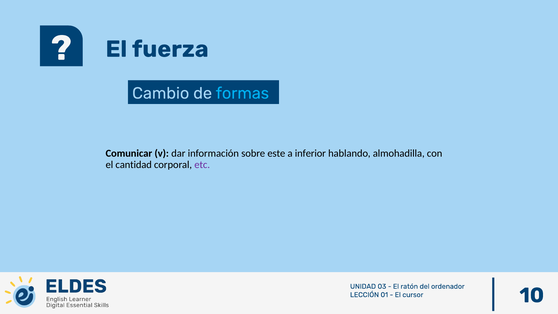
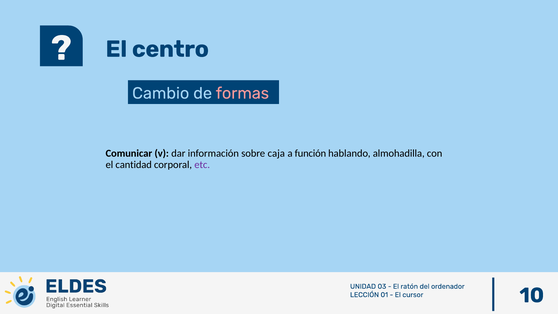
fuerza: fuerza -> centro (170, 49)
formas colour: light blue -> pink (242, 93)
este: este -> caja (276, 153)
inferior: inferior -> función (310, 153)
